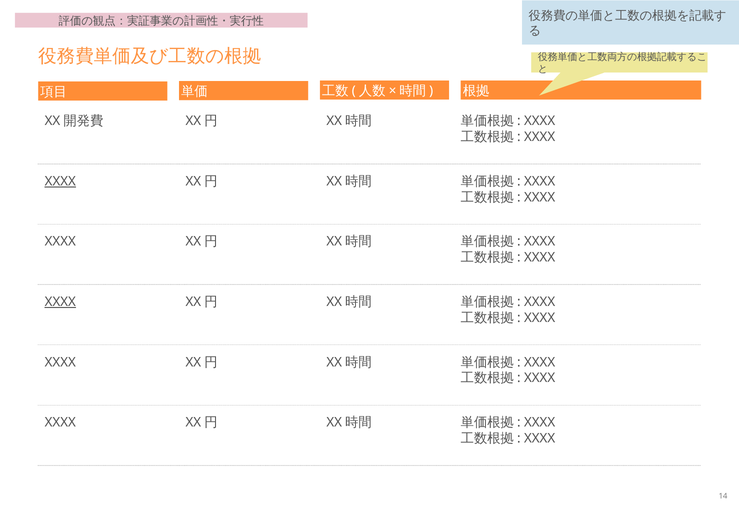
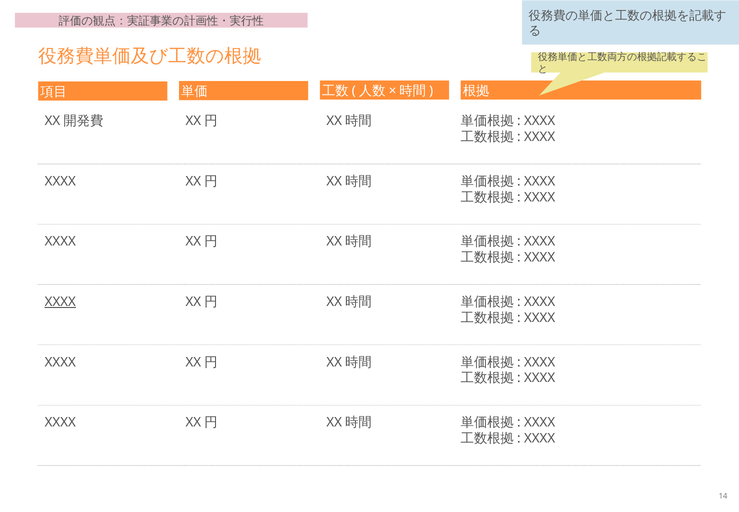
XXXX underline: present -> none (60, 181)
